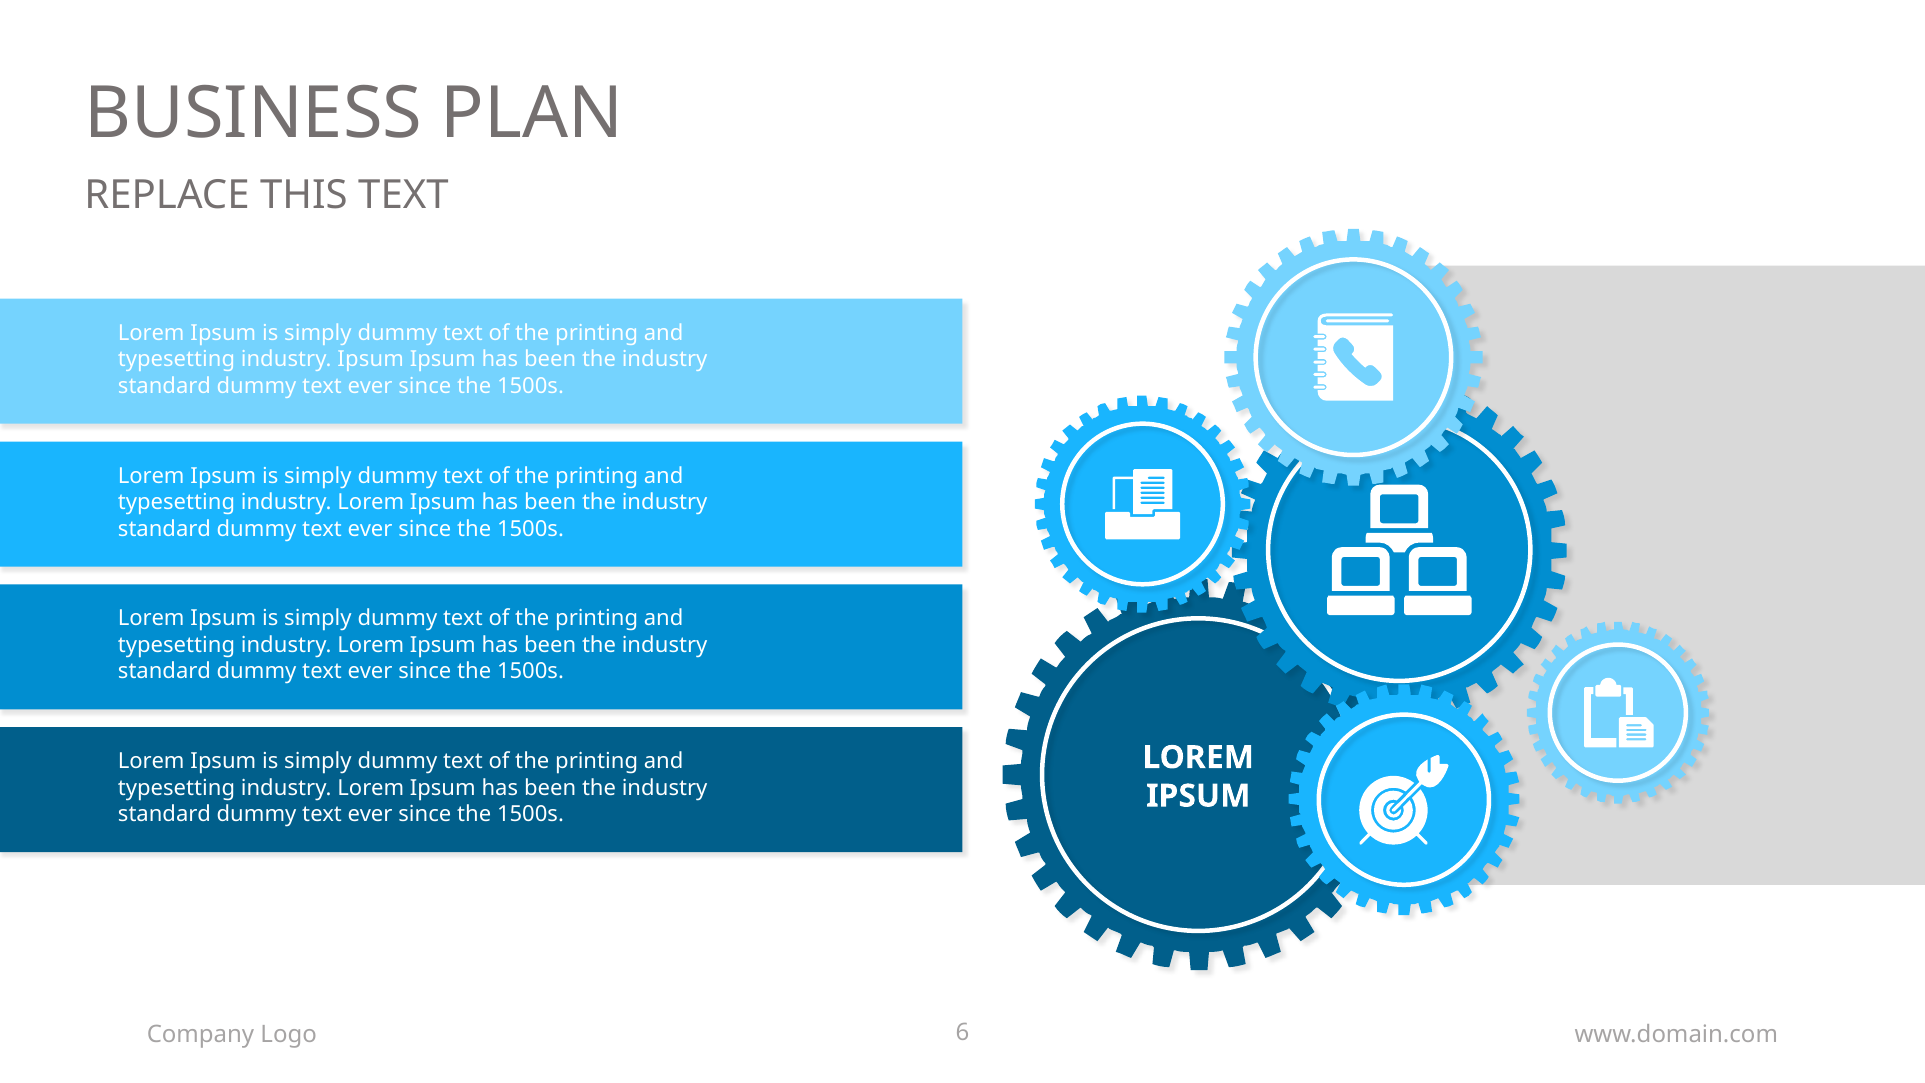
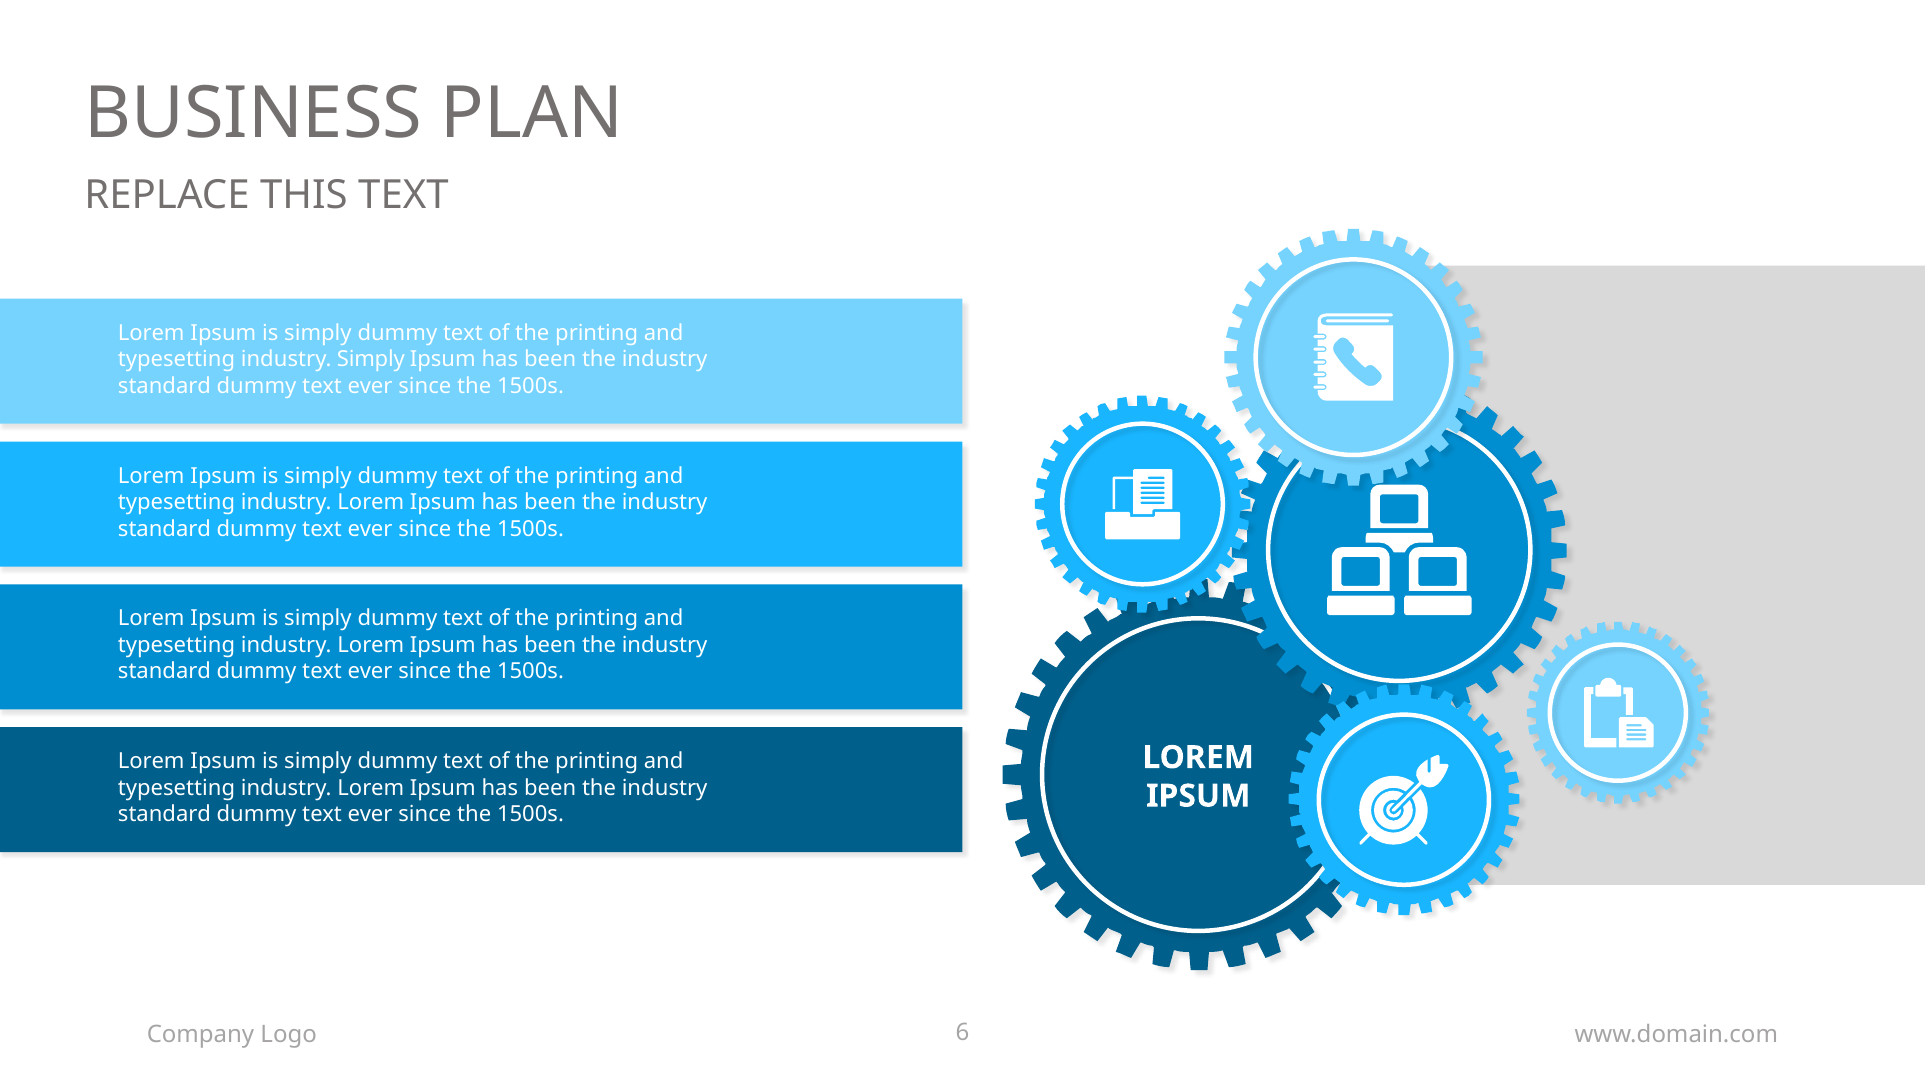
industry Ipsum: Ipsum -> Simply (371, 359)
